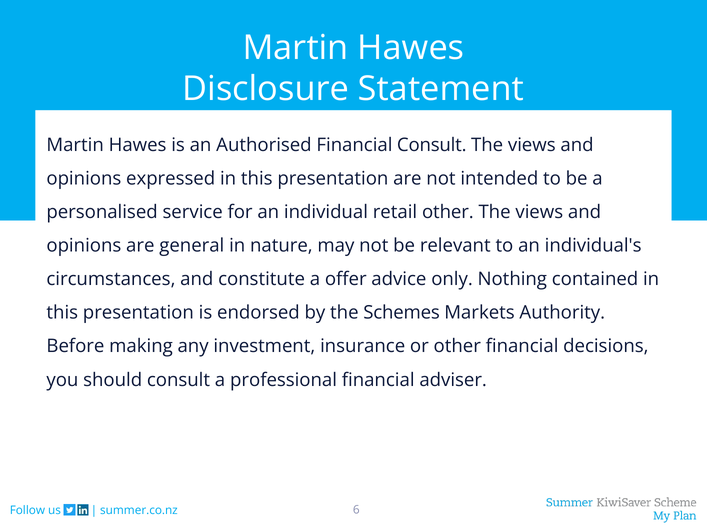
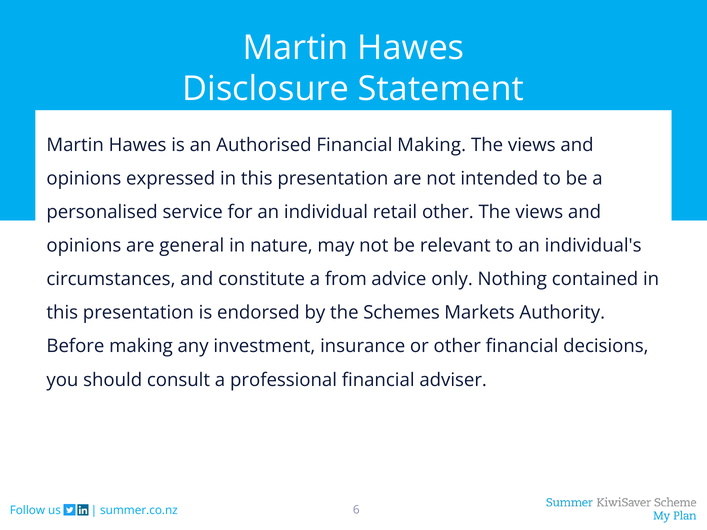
Financial Consult: Consult -> Making (432, 145)
offer: offer -> from (346, 279)
